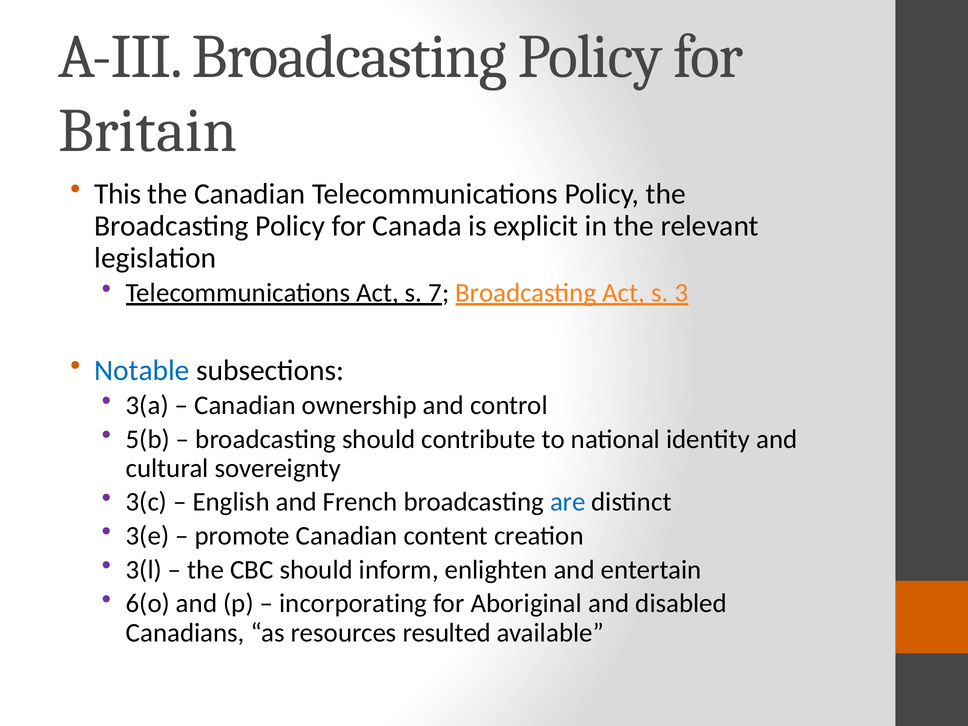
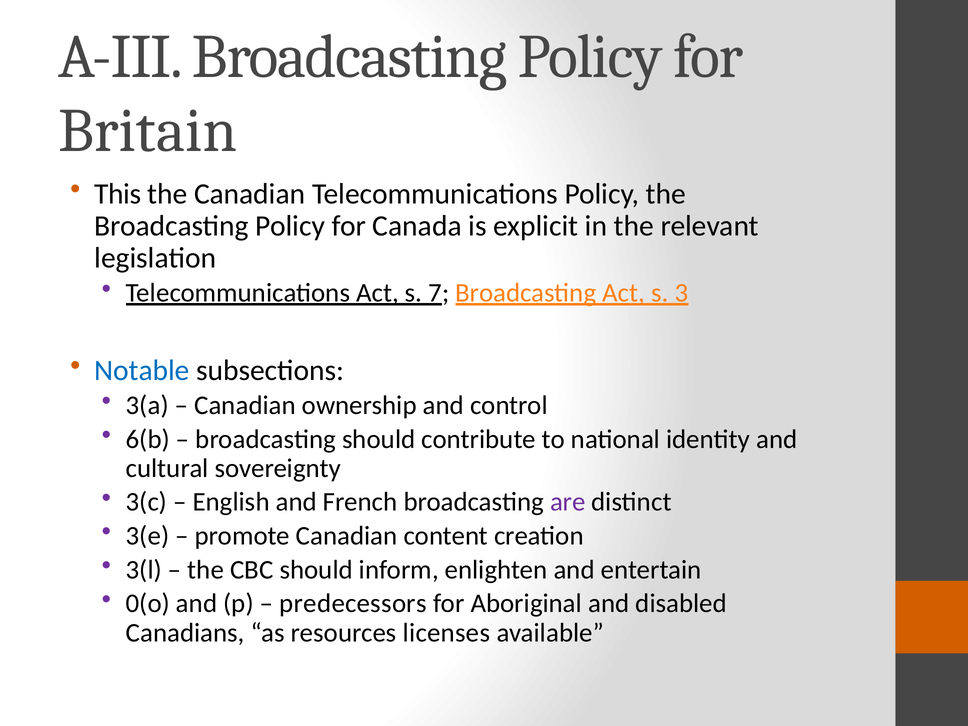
5(b: 5(b -> 6(b (148, 439)
are colour: blue -> purple (568, 502)
6(o: 6(o -> 0(o (148, 604)
incorporating: incorporating -> predecessors (353, 604)
resulted: resulted -> licenses (446, 633)
